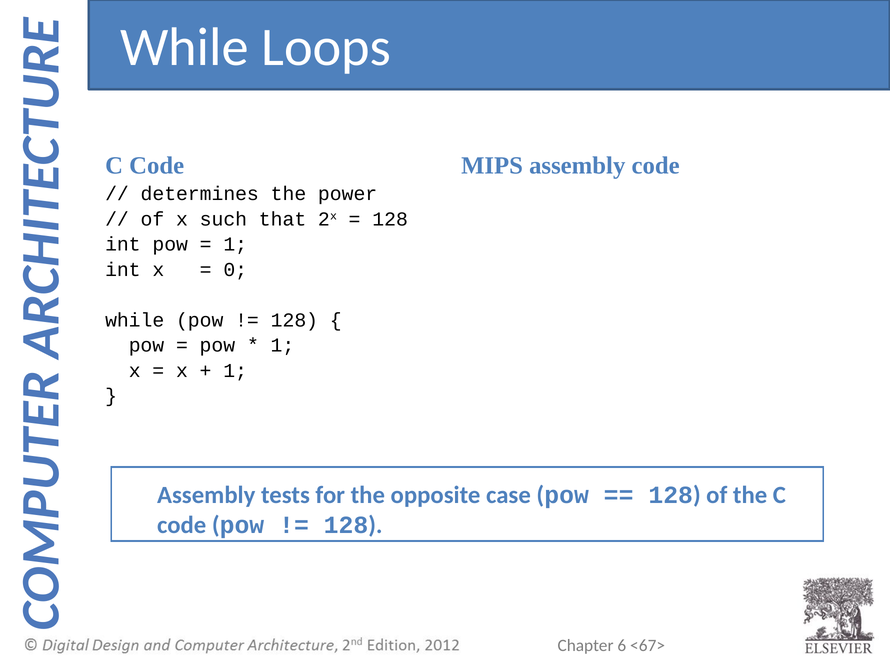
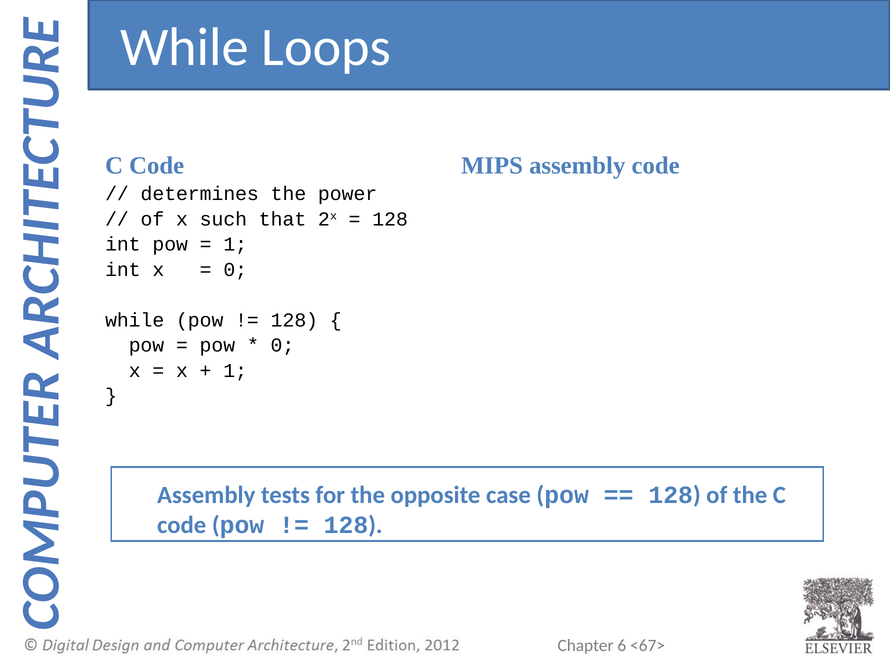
1: 1 -> 0 (282, 346)
